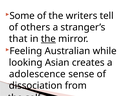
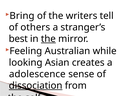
Some: Some -> Bring (22, 16)
that: that -> best (18, 39)
dissociation underline: none -> present (36, 86)
